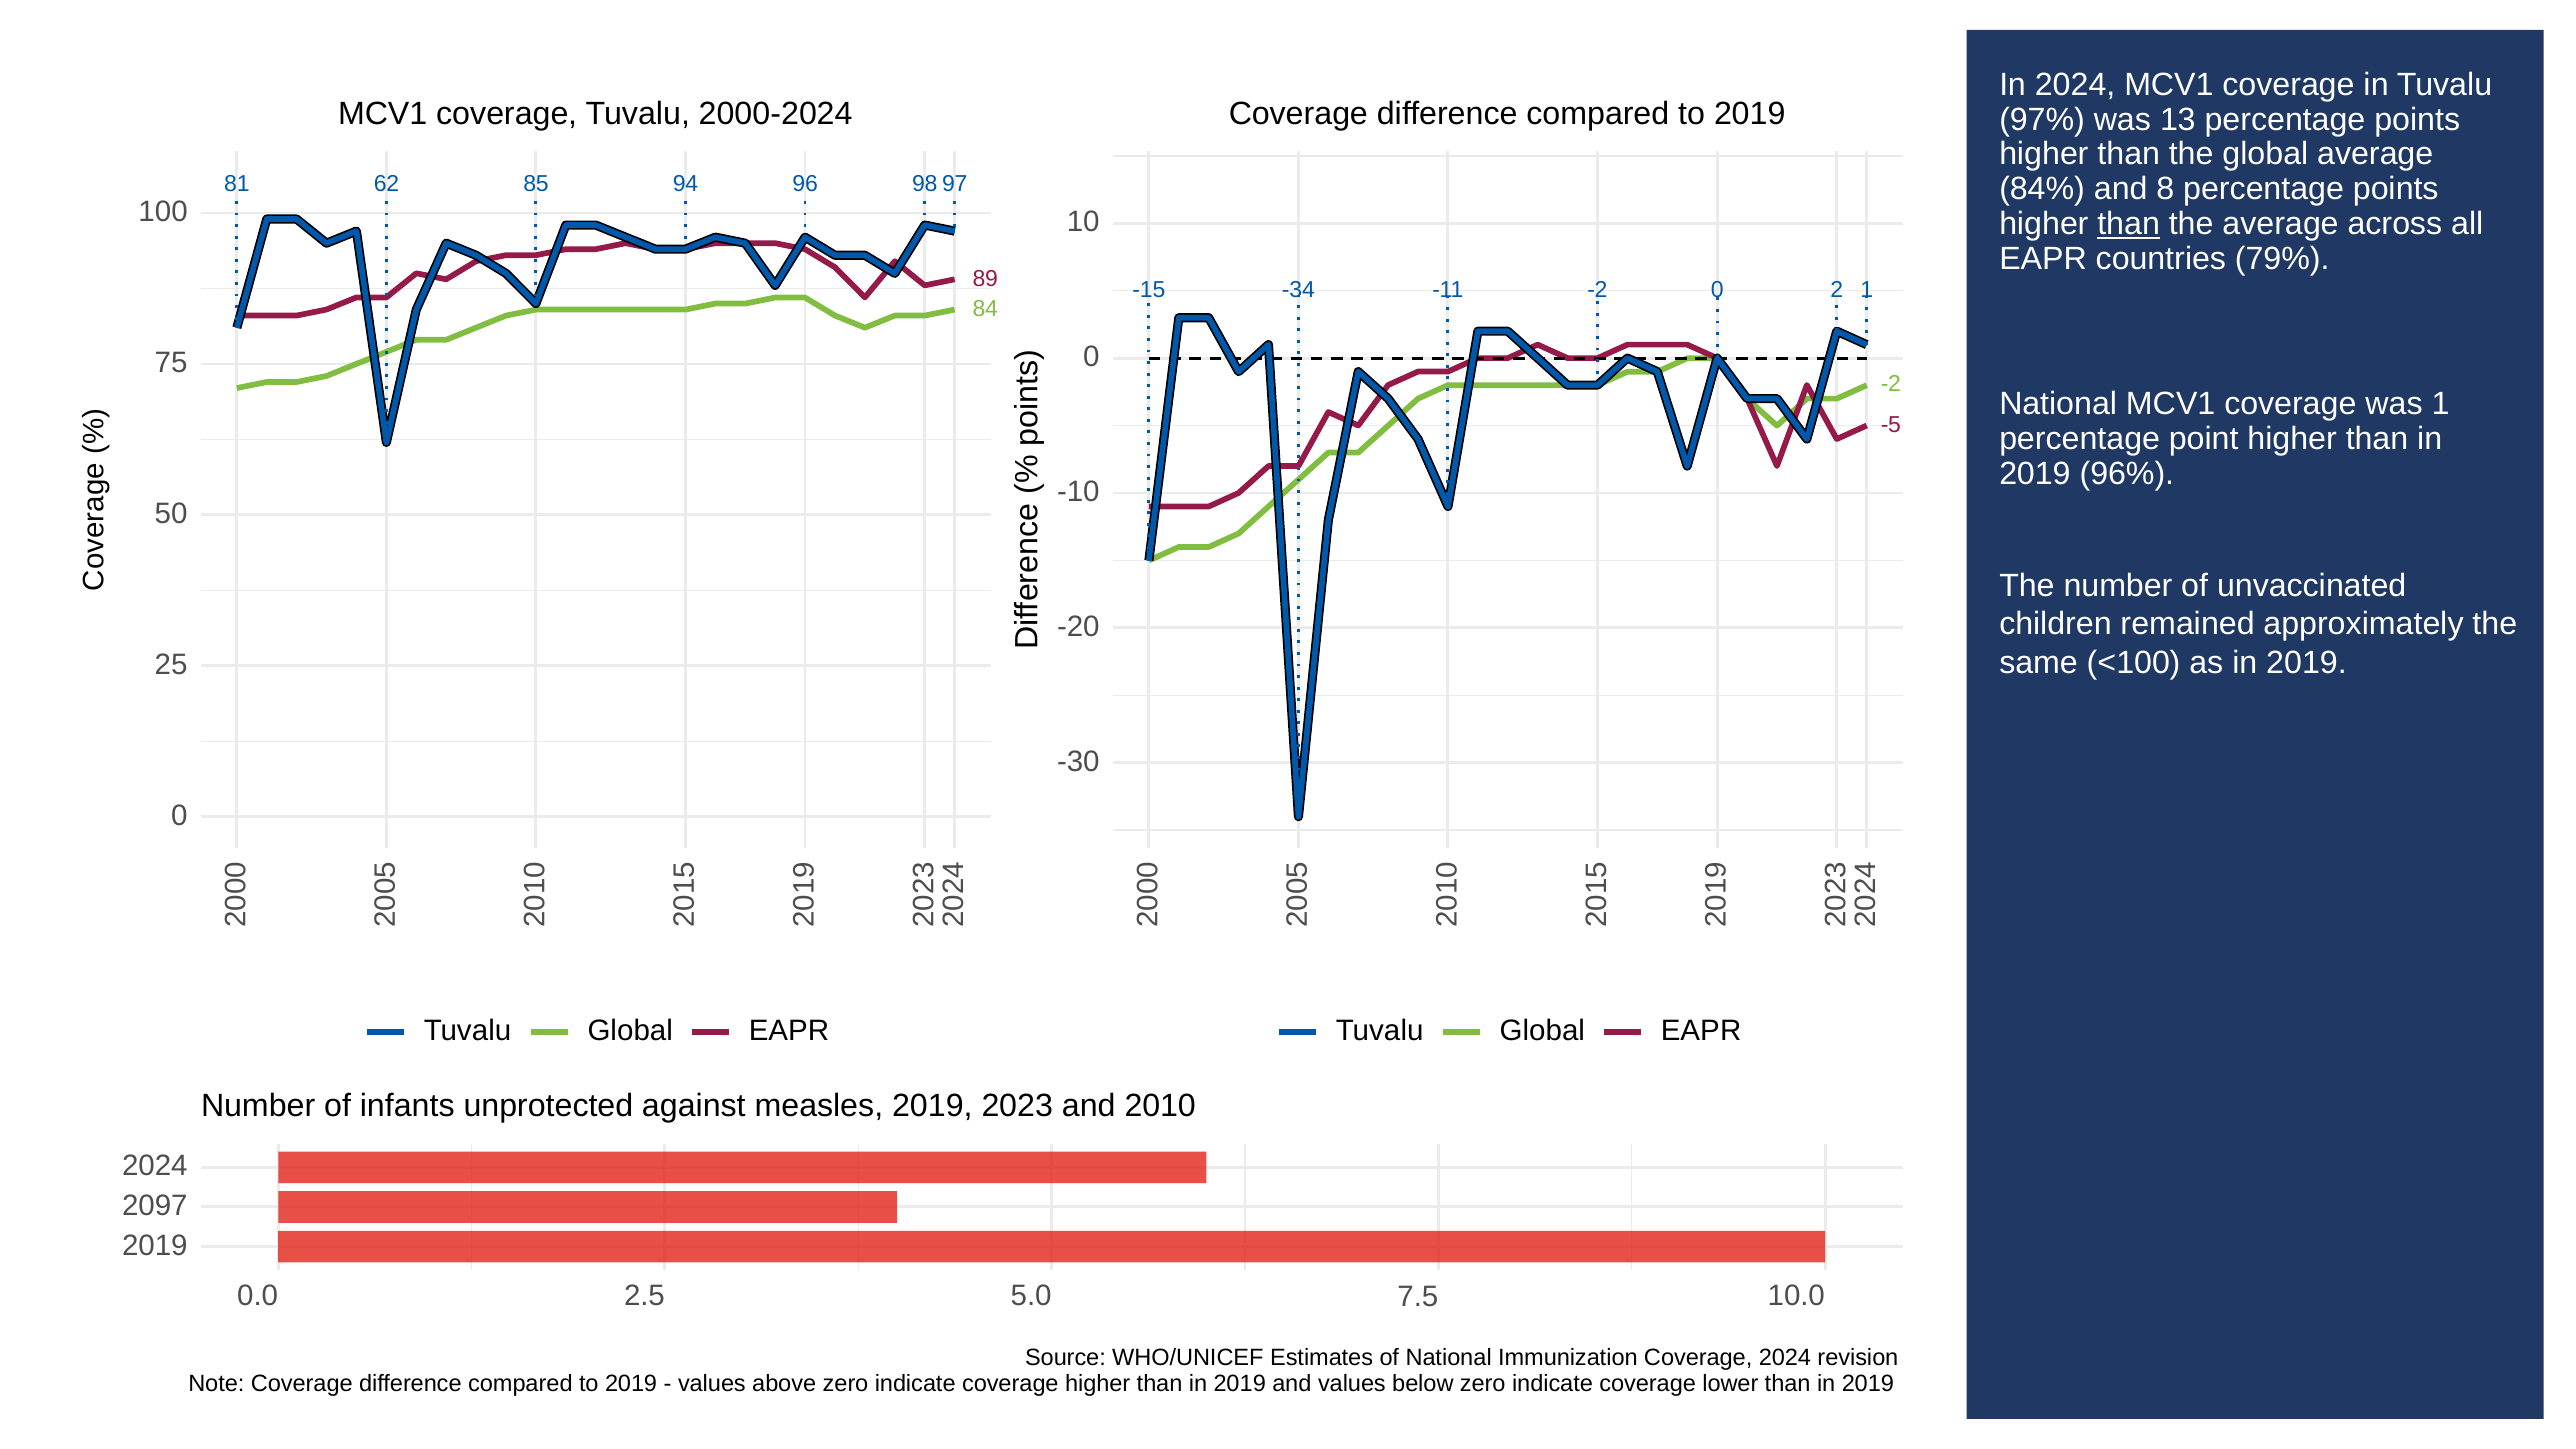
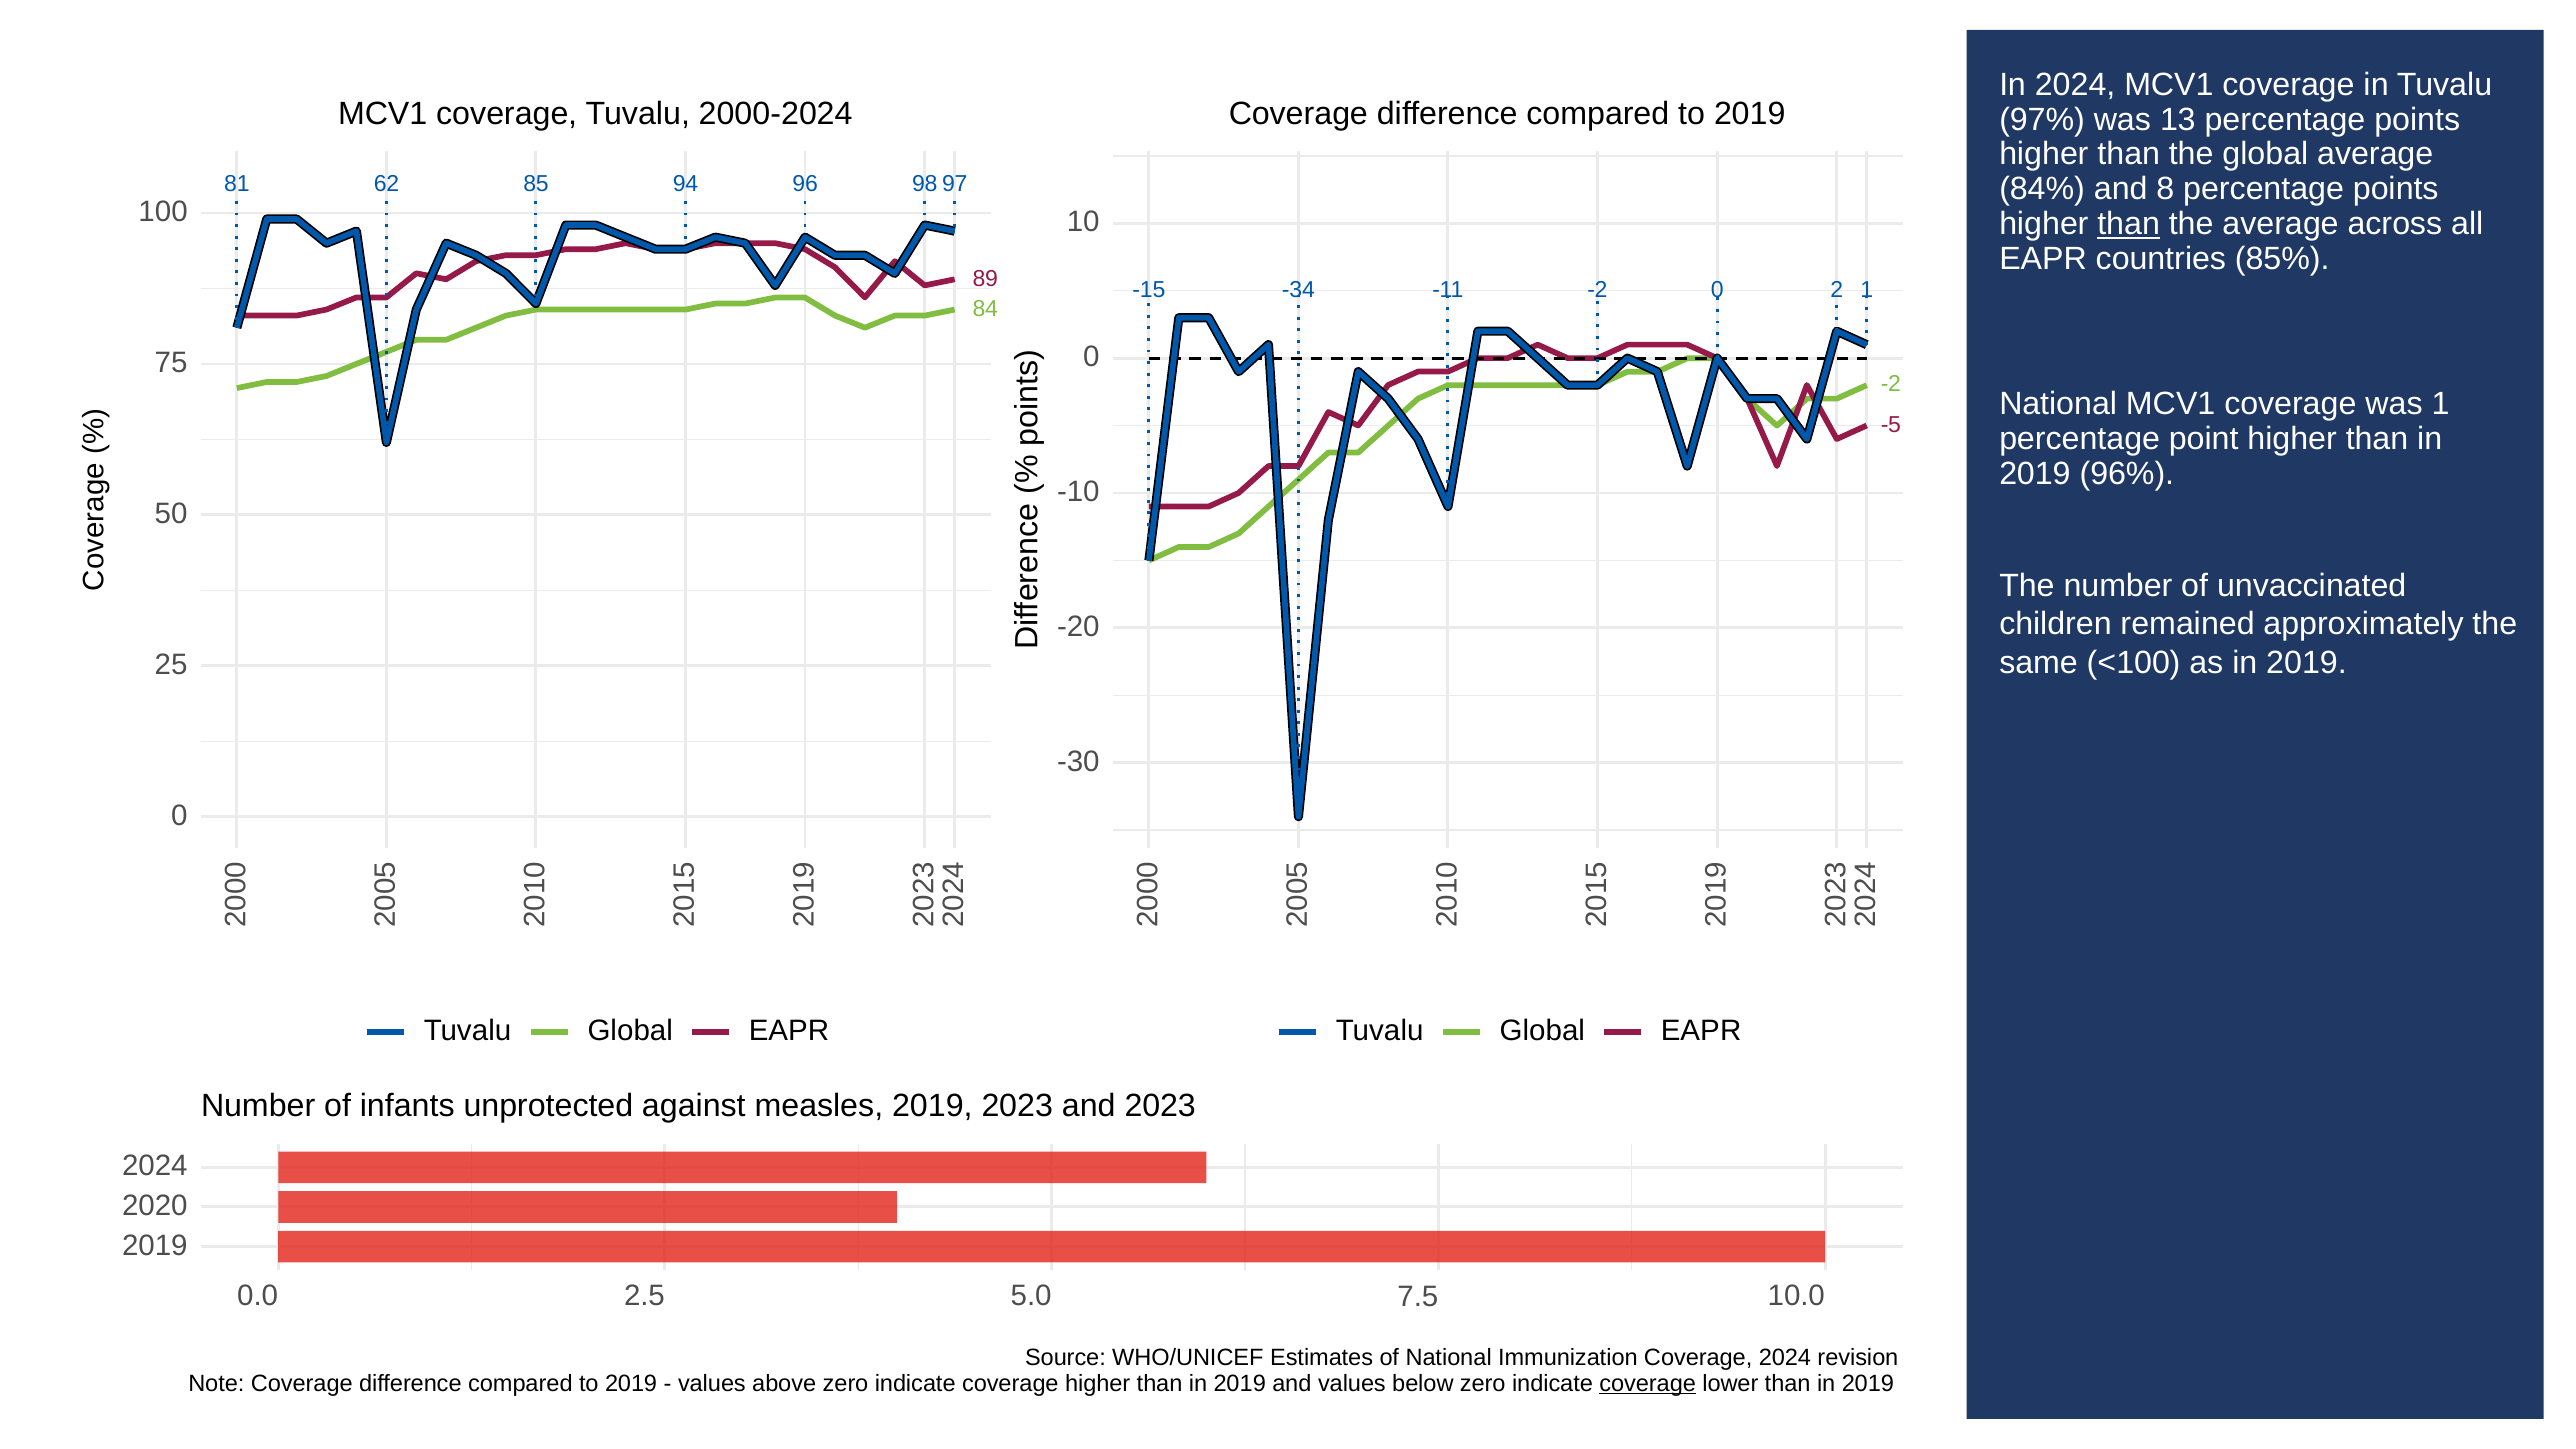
79%: 79% -> 85% (2282, 258)
and 2010: 2010 -> 2023 (1160, 1106)
2097: 2097 -> 2020 (155, 1206)
coverage underline: none -> present (1648, 1383)
